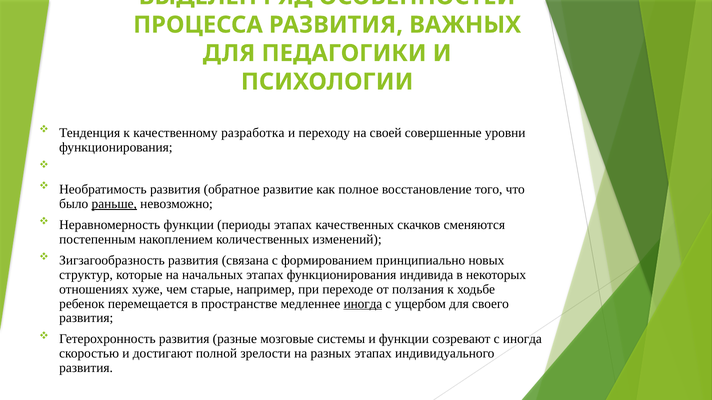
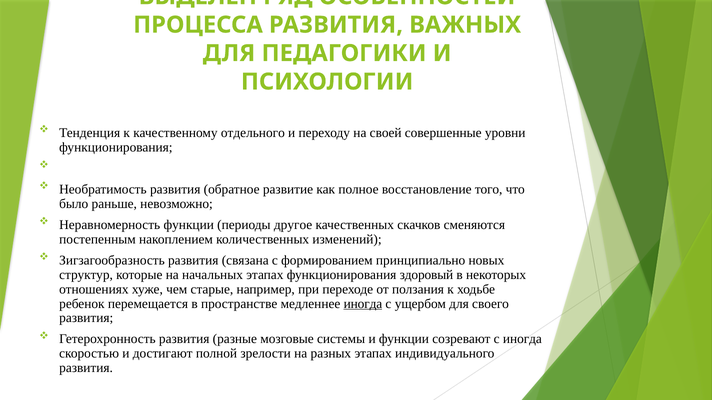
разработка: разработка -> отдельного (253, 133)
раньше underline: present -> none (114, 204)
периоды этапах: этапах -> другое (293, 225)
индивида: индивида -> здоровый (426, 275)
